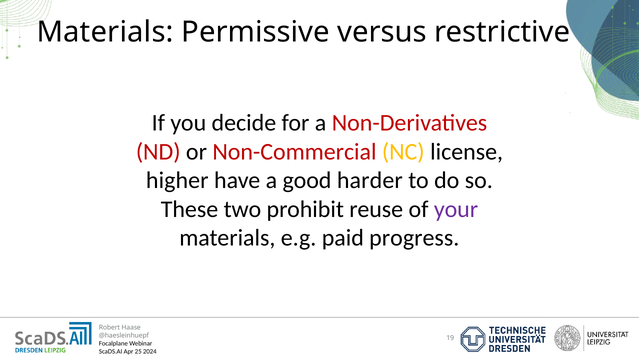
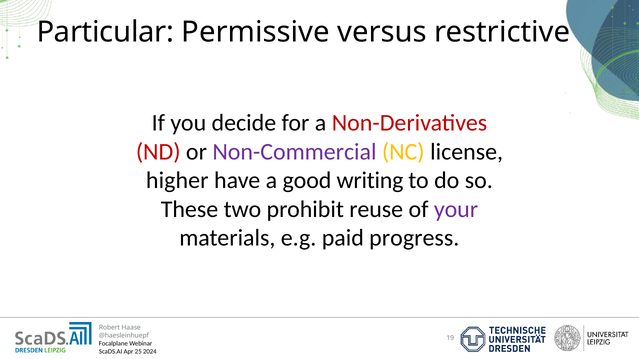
Materials: Materials -> Particular (105, 32)
Non-Commercial colour: red -> purple (294, 152)
harder: harder -> writing (370, 181)
